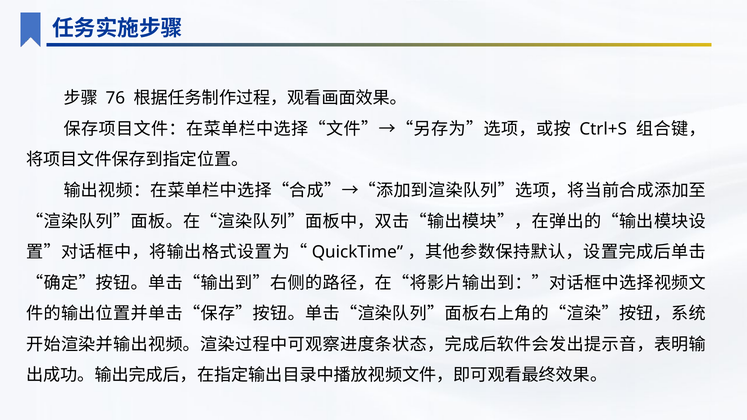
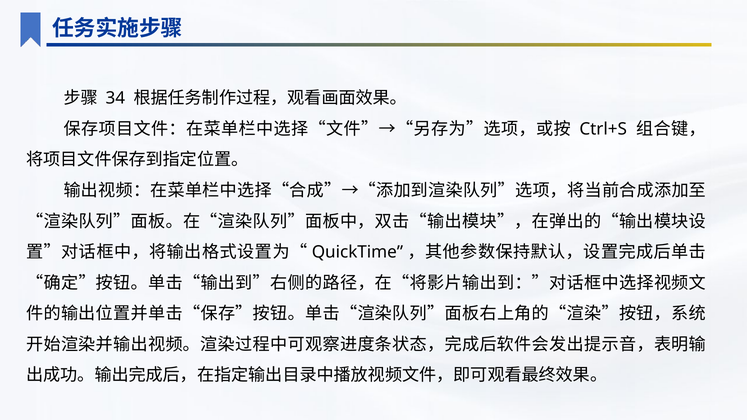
76: 76 -> 34 (115, 98)
